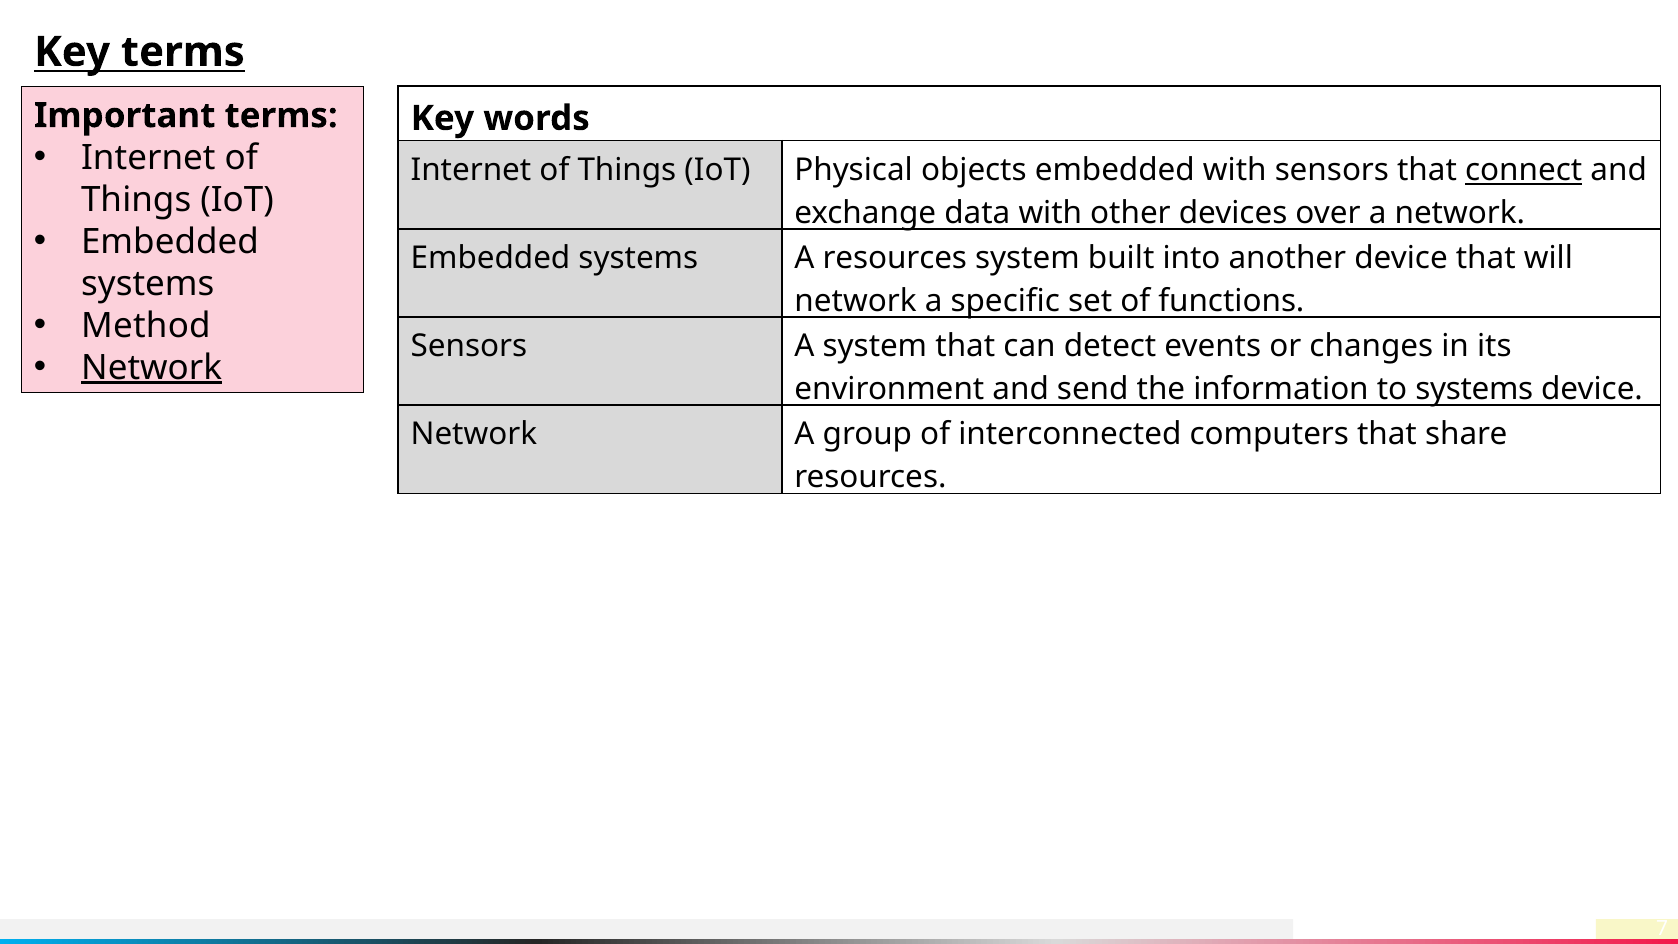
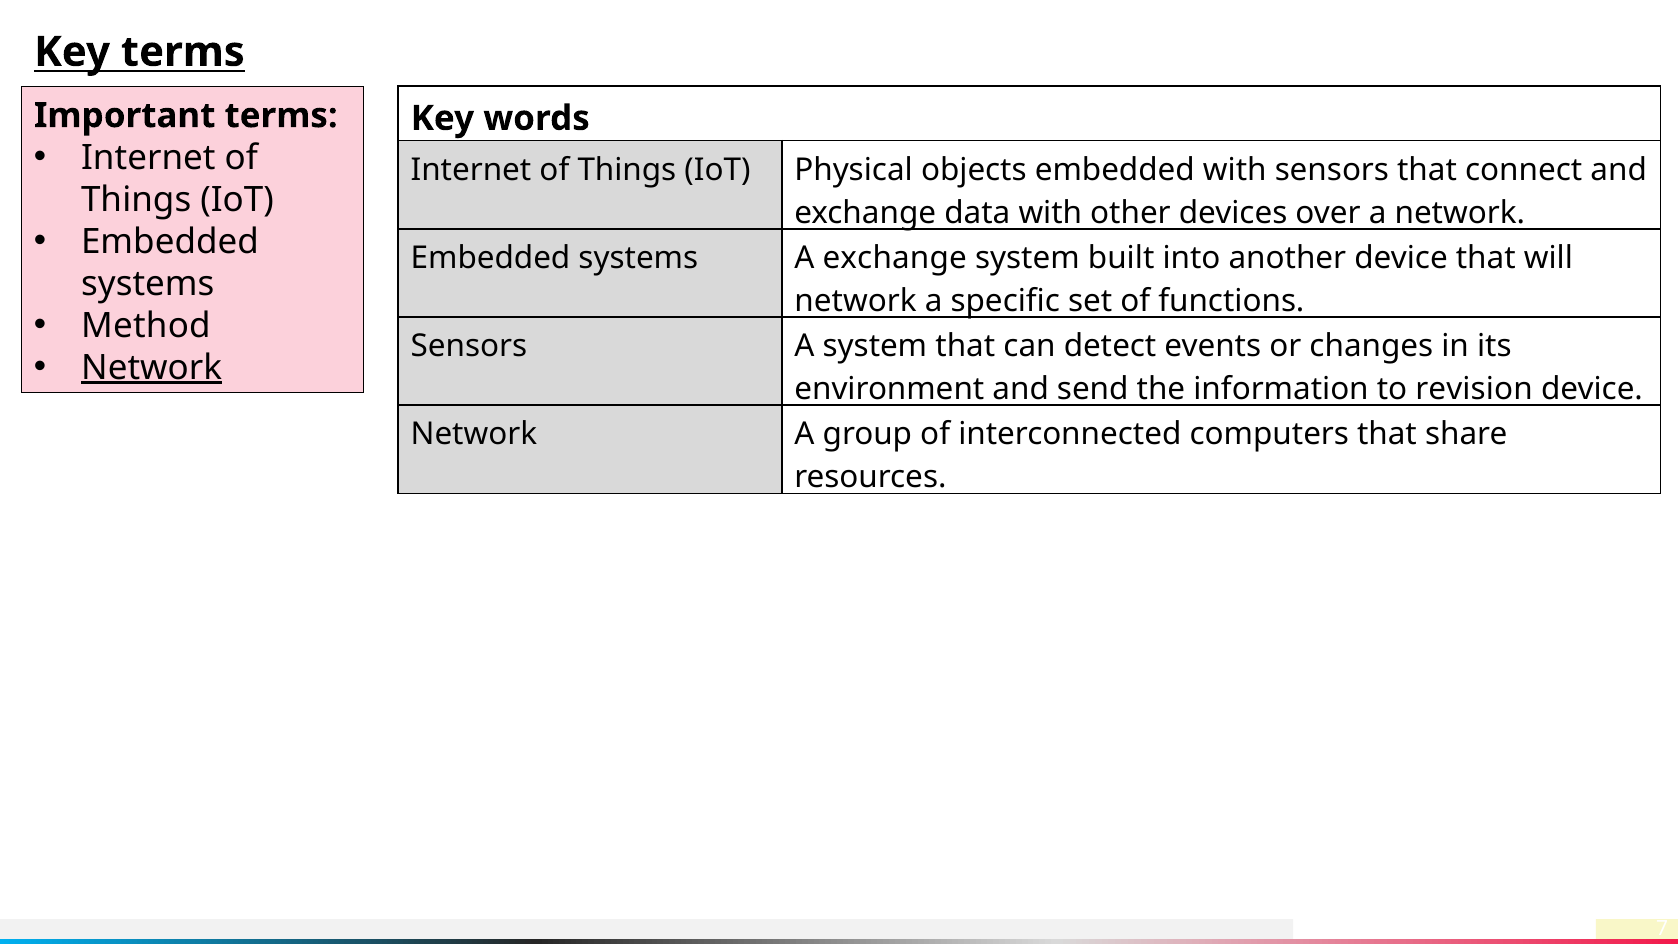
connect underline: present -> none (1524, 170)
A resources: resources -> exchange (895, 258)
to systems: systems -> revision (1474, 389)
